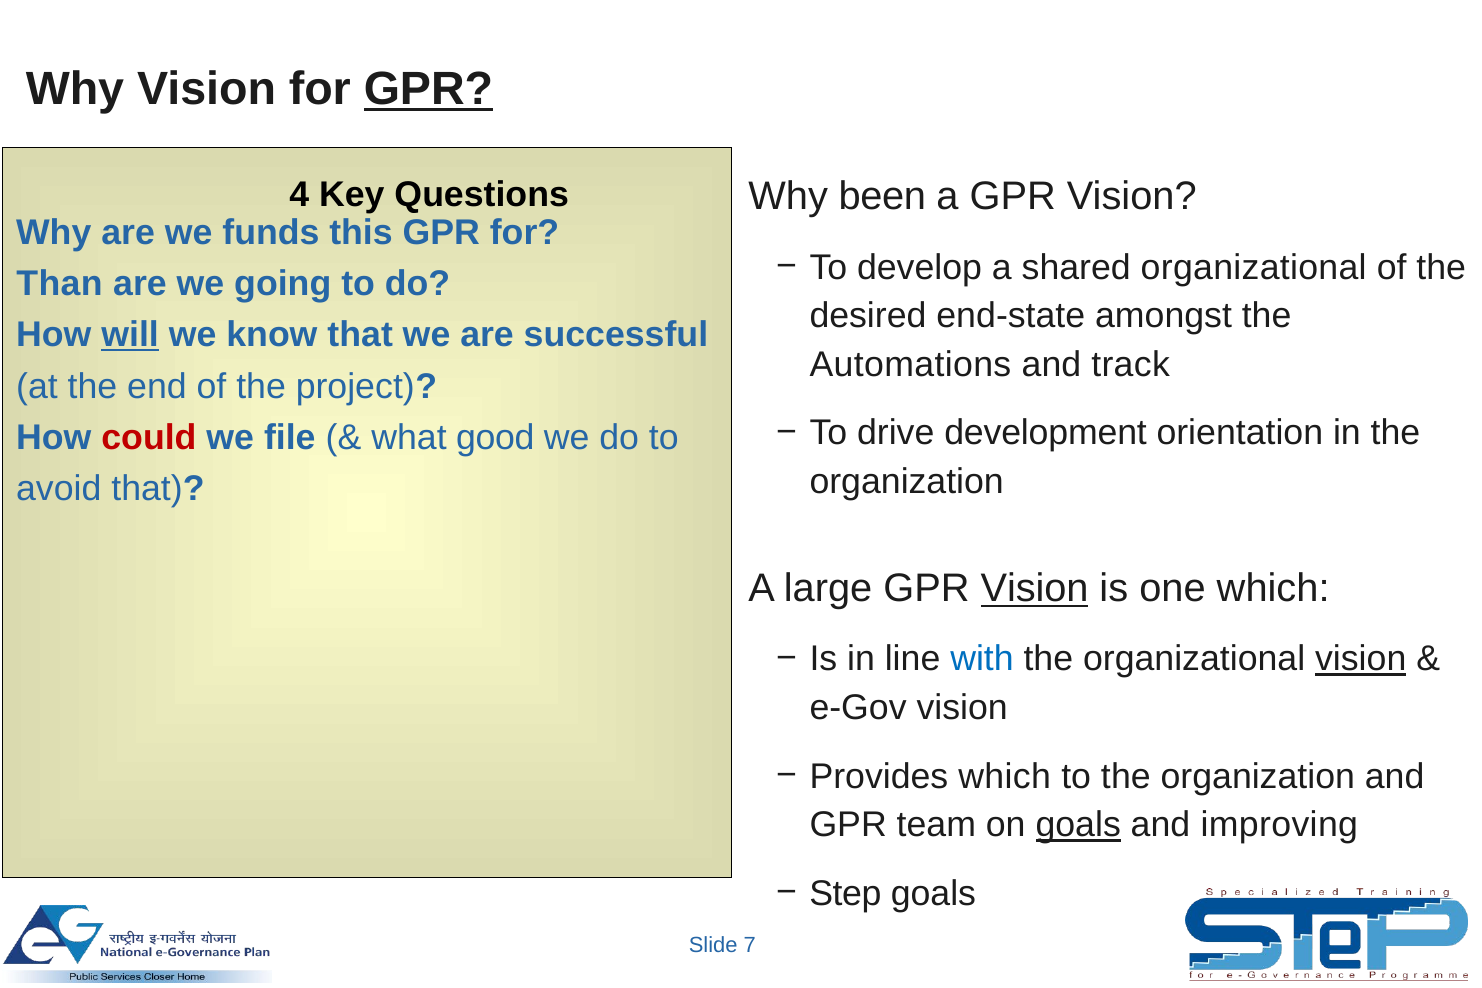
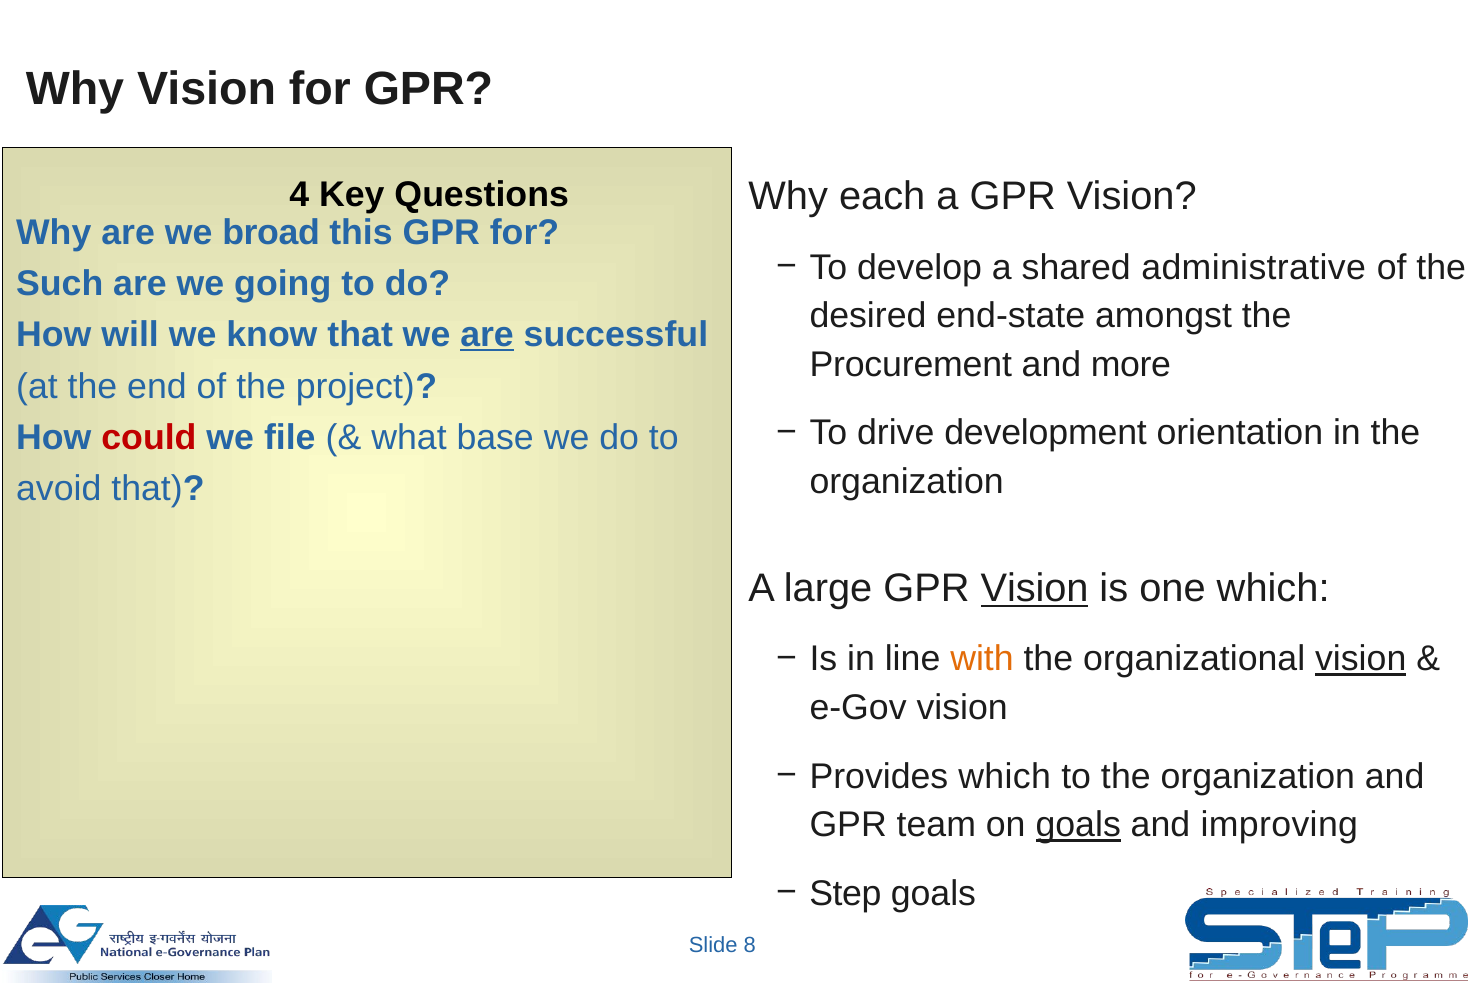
GPR underline: present -> none (428, 89)
been: been -> each (882, 197)
funds: funds -> broad (271, 232)
shared organizational: organizational -> administrative (1254, 267)
Than: Than -> Such (60, 284)
will underline: present -> none (130, 335)
are underline: none -> present (487, 335)
Automations: Automations -> Procurement (911, 365)
track: track -> more (1131, 365)
good: good -> base (495, 438)
with colour: blue -> orange (982, 659)
7: 7 -> 8 (750, 946)
